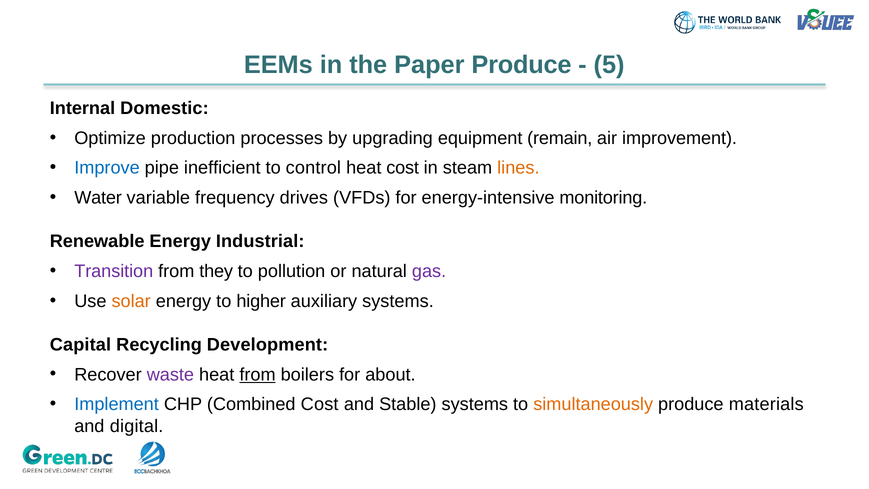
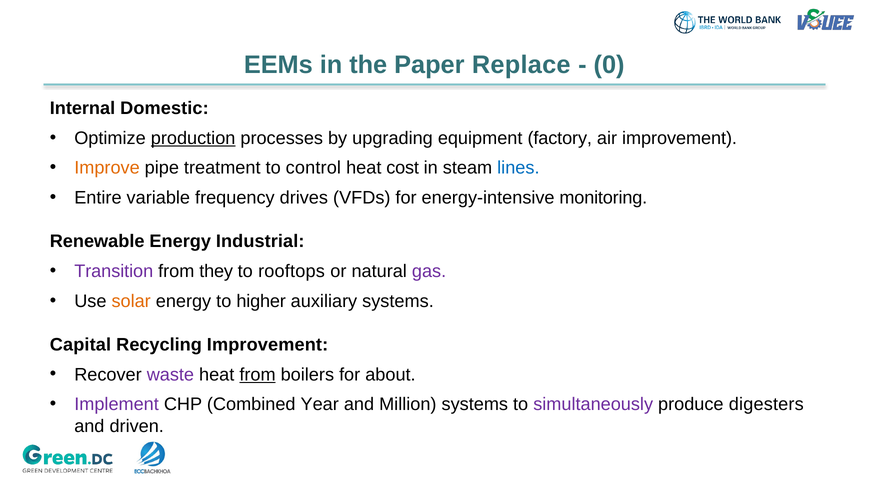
Paper Produce: Produce -> Replace (521, 65)
5: 5 -> 0 (609, 65)
production underline: none -> present (193, 138)
remain: remain -> factory (560, 138)
Improve colour: blue -> orange (107, 168)
inefficient: inefficient -> treatment (222, 168)
lines colour: orange -> blue (518, 168)
Water: Water -> Entire (98, 198)
pollution: pollution -> rooftops (291, 271)
Recycling Development: Development -> Improvement (267, 345)
Implement colour: blue -> purple (117, 404)
Combined Cost: Cost -> Year (320, 404)
Stable: Stable -> Million (408, 404)
simultaneously colour: orange -> purple (593, 404)
materials: materials -> digesters (766, 404)
digital: digital -> driven (137, 426)
